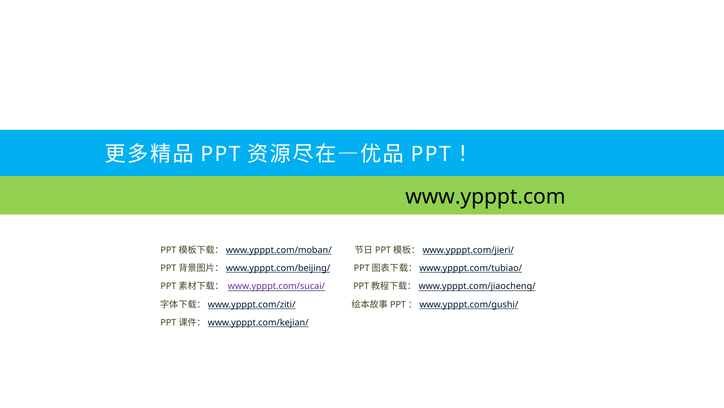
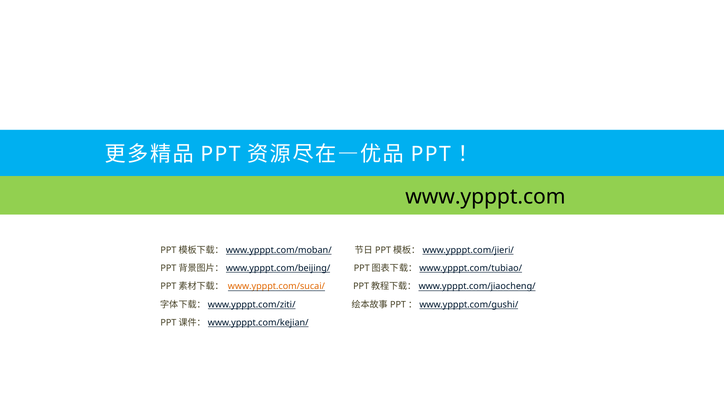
www.ypppt.com/sucai/ colour: purple -> orange (276, 286)
